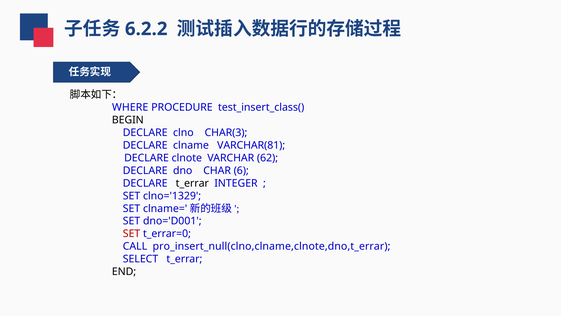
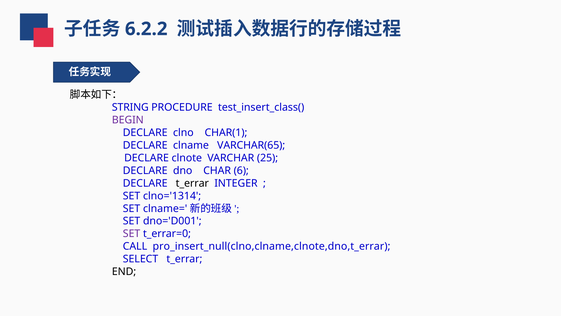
WHERE: WHERE -> STRING (130, 107)
BEGIN colour: black -> purple (128, 120)
CHAR(3: CHAR(3 -> CHAR(1 (226, 133)
VARCHAR(81: VARCHAR(81 -> VARCHAR(65 (251, 145)
62: 62 -> 25 (268, 158)
clno='1329: clno='1329 -> clno='1314 (172, 196)
SET colour: red -> purple (132, 234)
